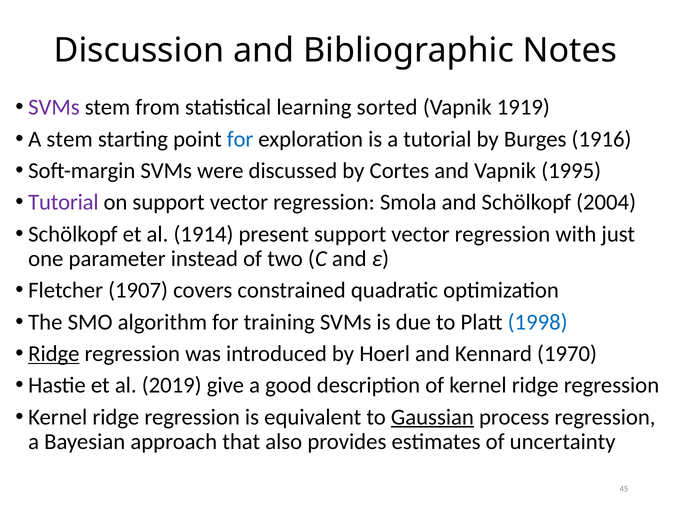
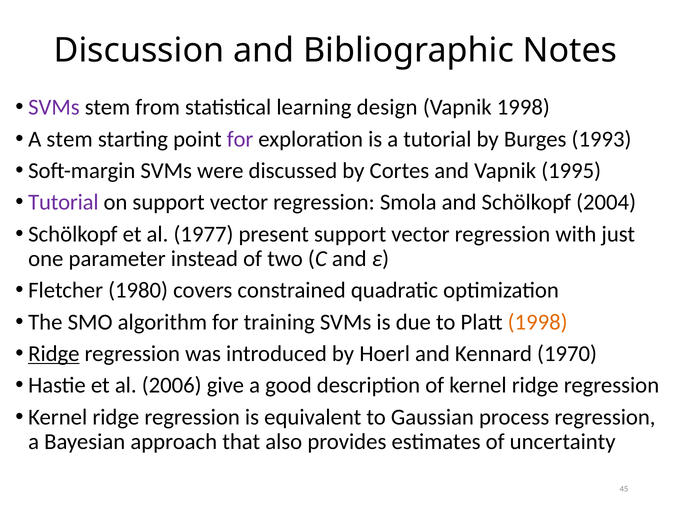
sorted: sorted -> design (387, 107)
Vapnik 1919: 1919 -> 1998 (523, 107)
for colour: blue -> purple (240, 139)
1916: 1916 -> 1993 (602, 139)
1914: 1914 -> 1977 (204, 234)
1907: 1907 -> 1980 (138, 290)
1998 colour: blue -> orange (538, 322)
2019: 2019 -> 2006 (172, 385)
Gaussian underline: present -> none (432, 417)
